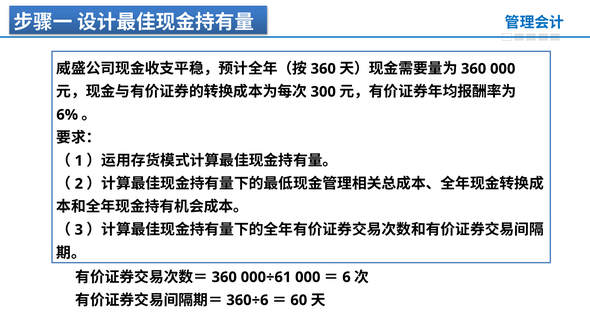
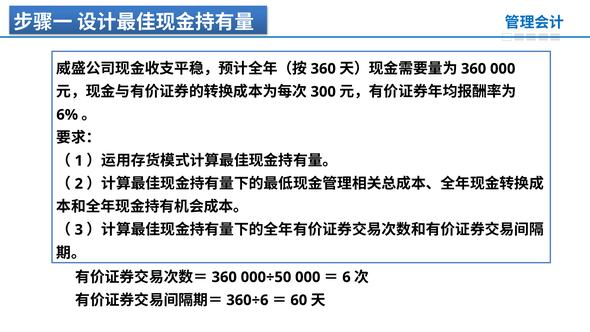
000÷61: 000÷61 -> 000÷50 (266, 277)
